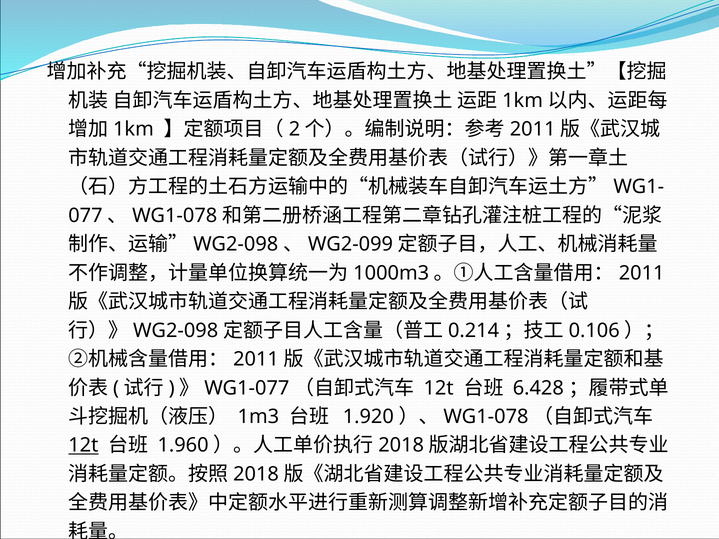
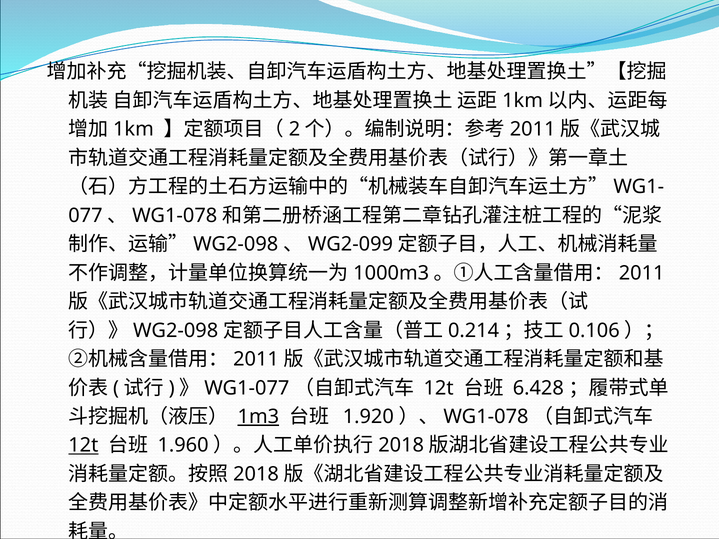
1m3 underline: none -> present (258, 417)
